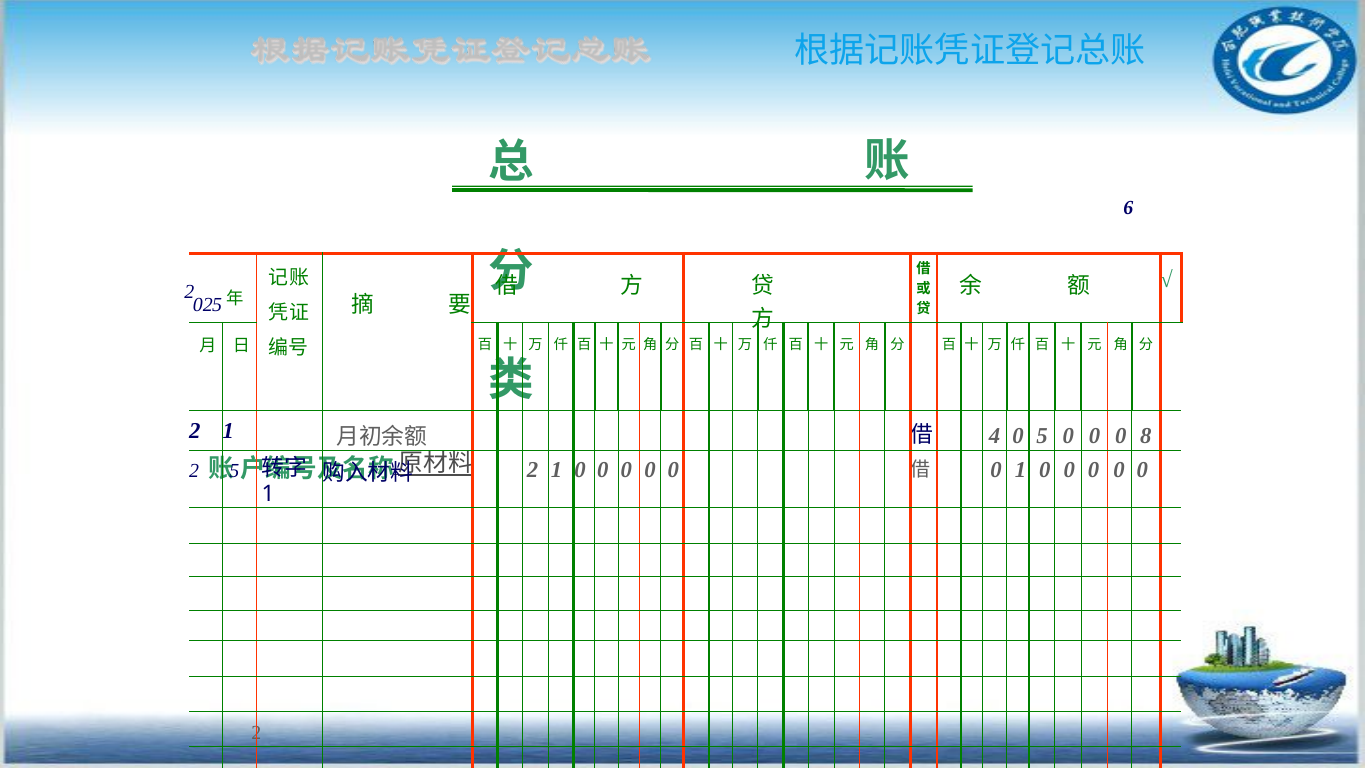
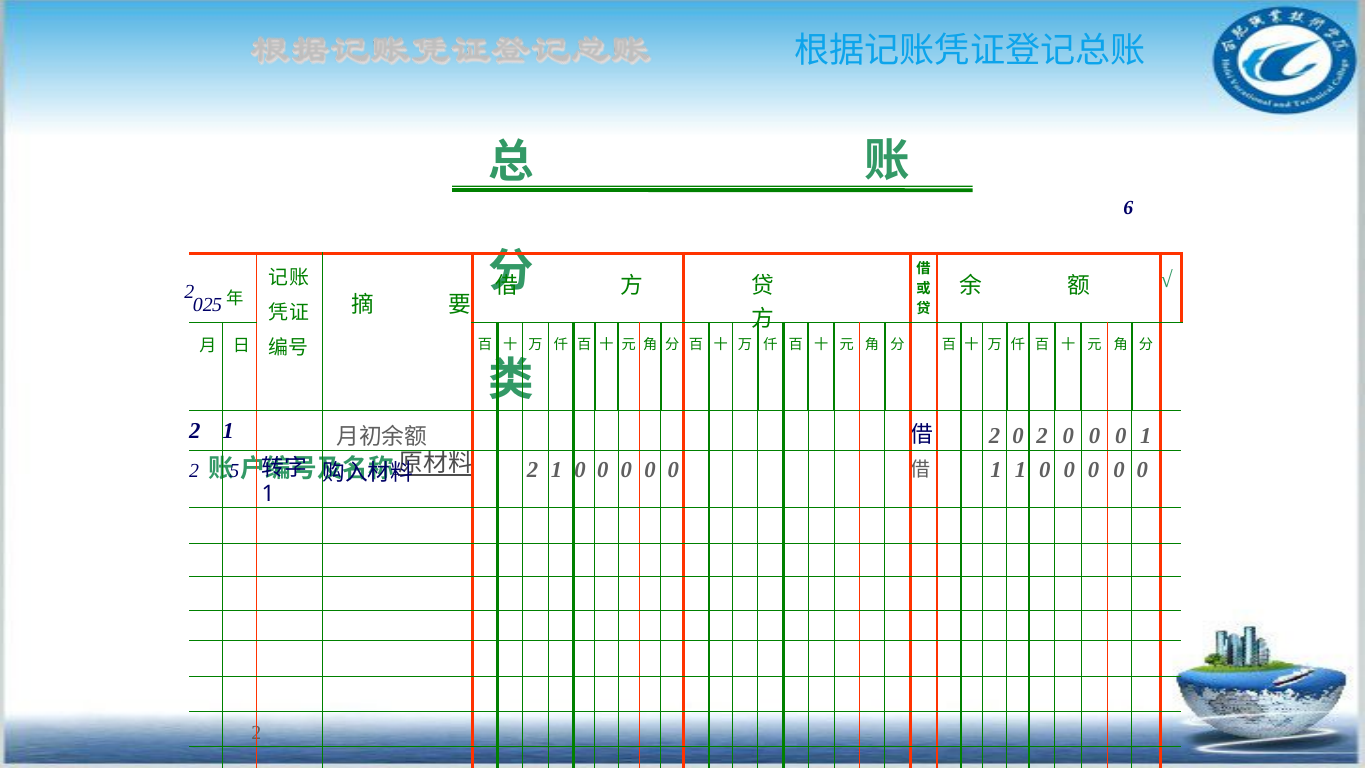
4: 4 -> 2 (995, 436)
0 5: 5 -> 2 (1042, 436)
0 8: 8 -> 1 (1146, 436)
0: 0 -> 1 (996, 470)
